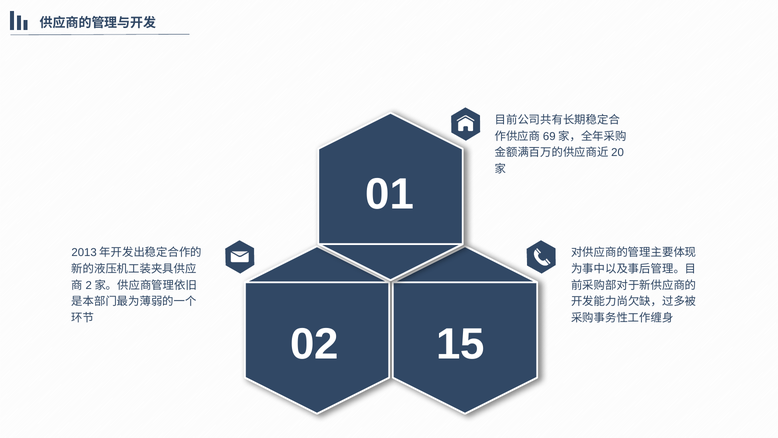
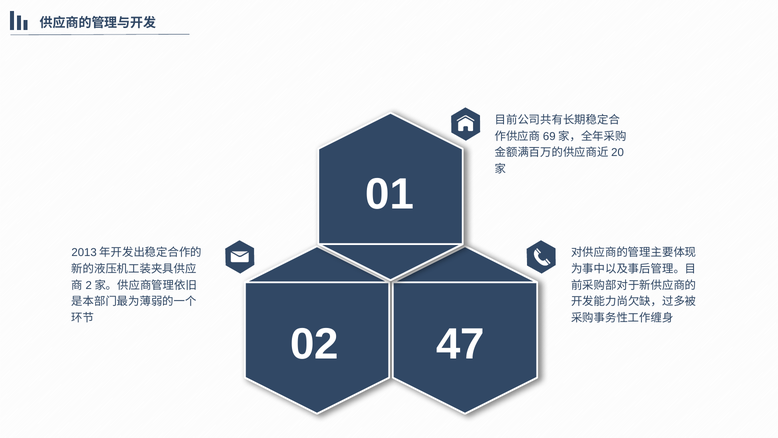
15: 15 -> 47 (460, 344)
